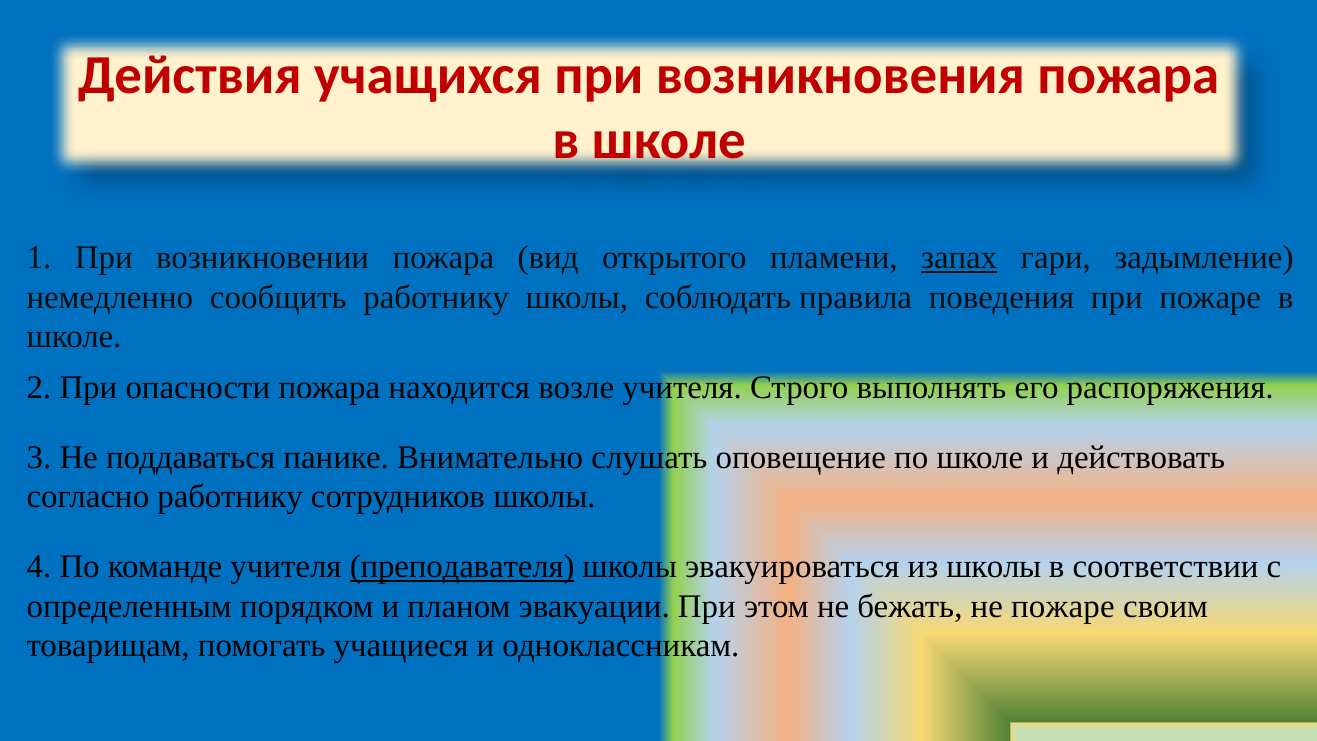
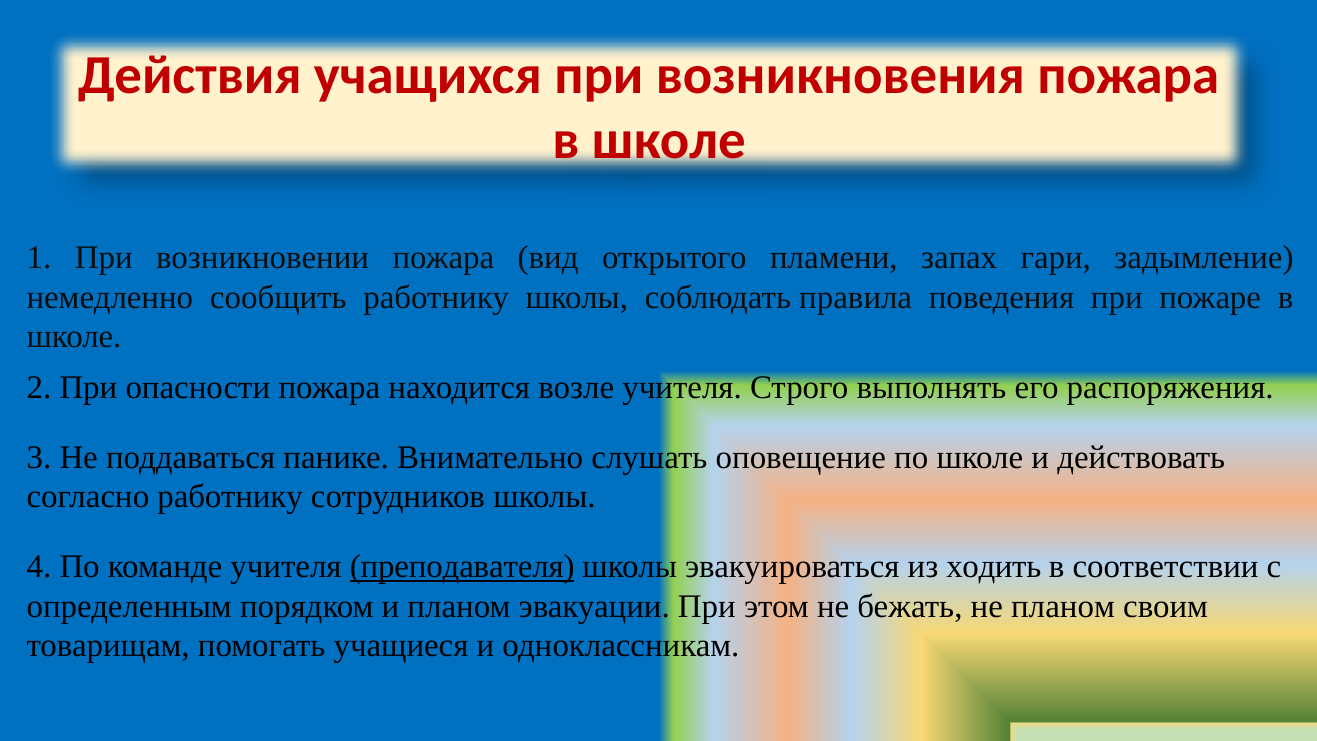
запах underline: present -> none (959, 258)
из школы: школы -> ходить (994, 567)
не пожаре: пожаре -> планом (1063, 606)
